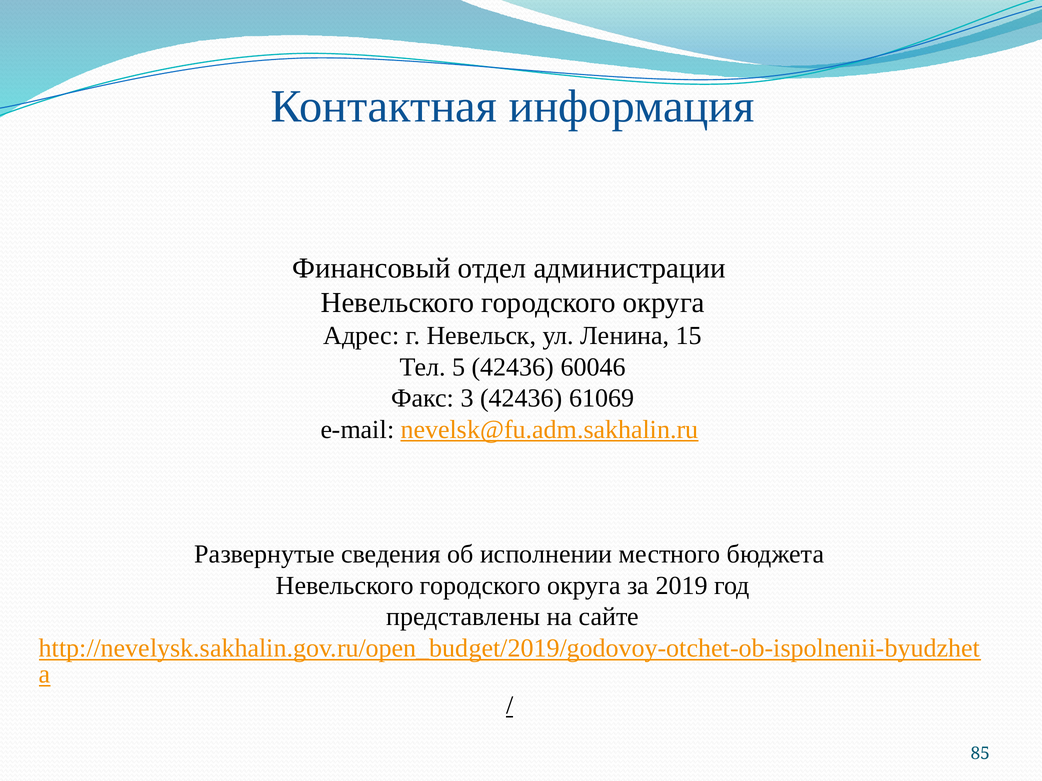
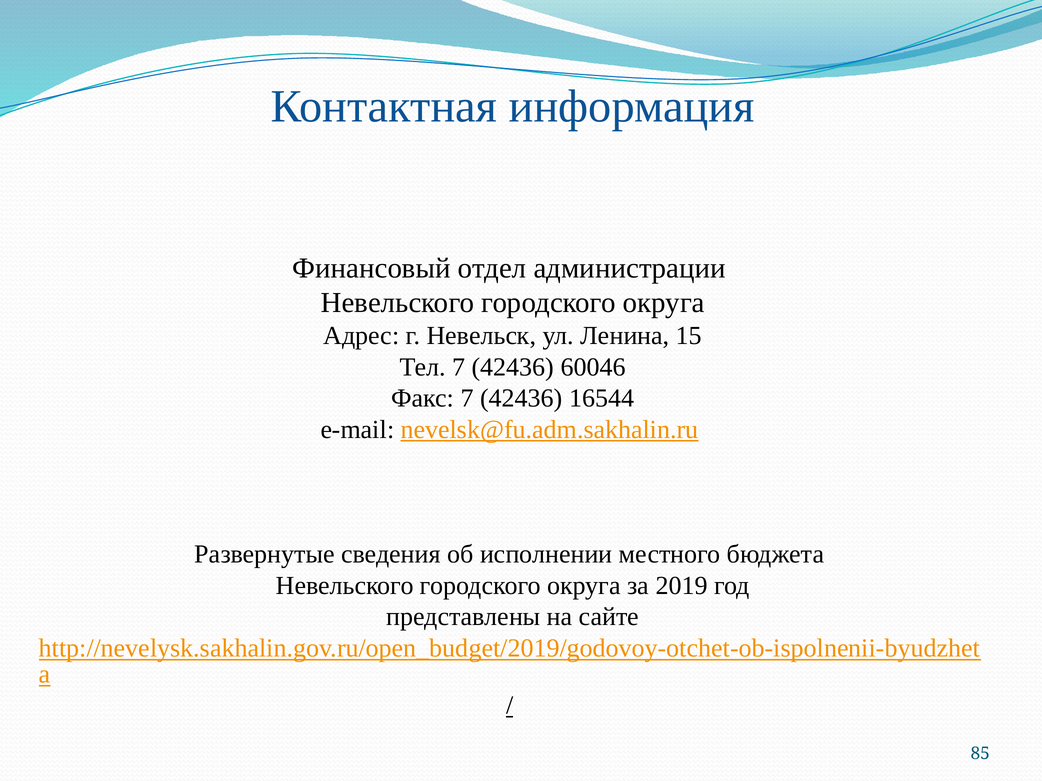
Тел 5: 5 -> 7 (459, 367)
Факс 3: 3 -> 7 (467, 398)
61069: 61069 -> 16544 (602, 398)
